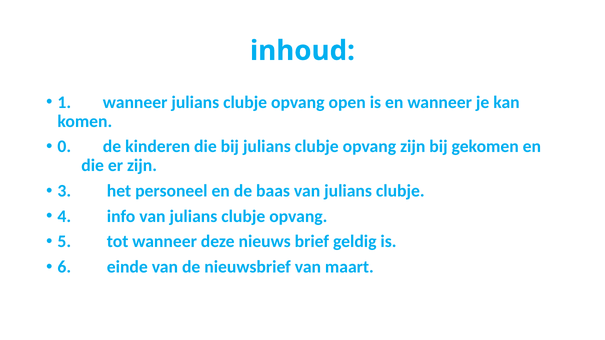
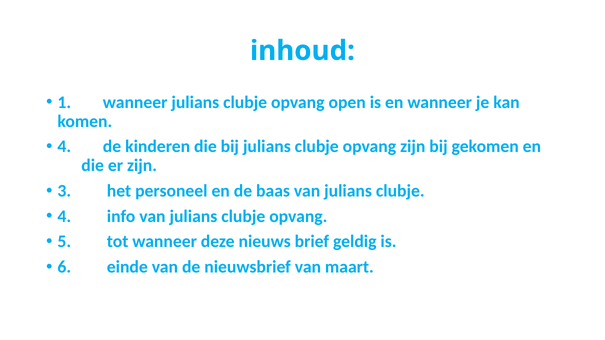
0: 0 -> 4 (64, 147)
